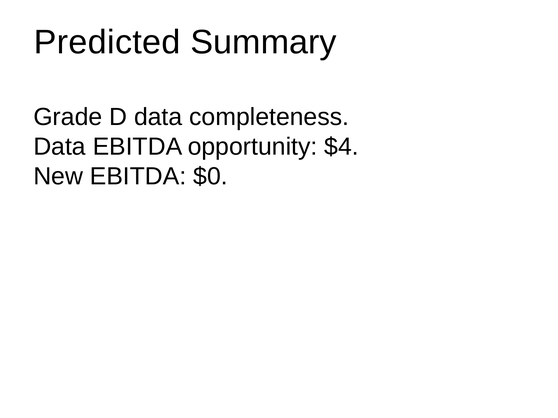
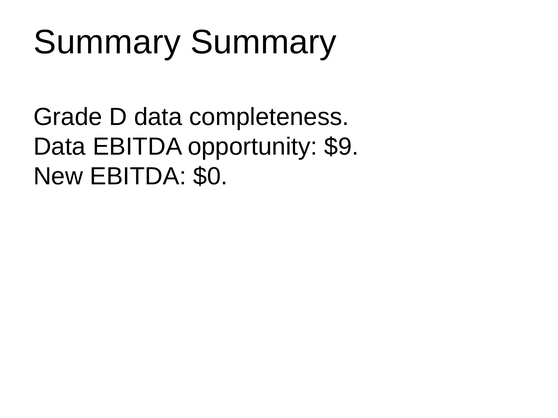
Predicted: Predicted -> Summary (107, 42)
$4: $4 -> $9 (341, 147)
